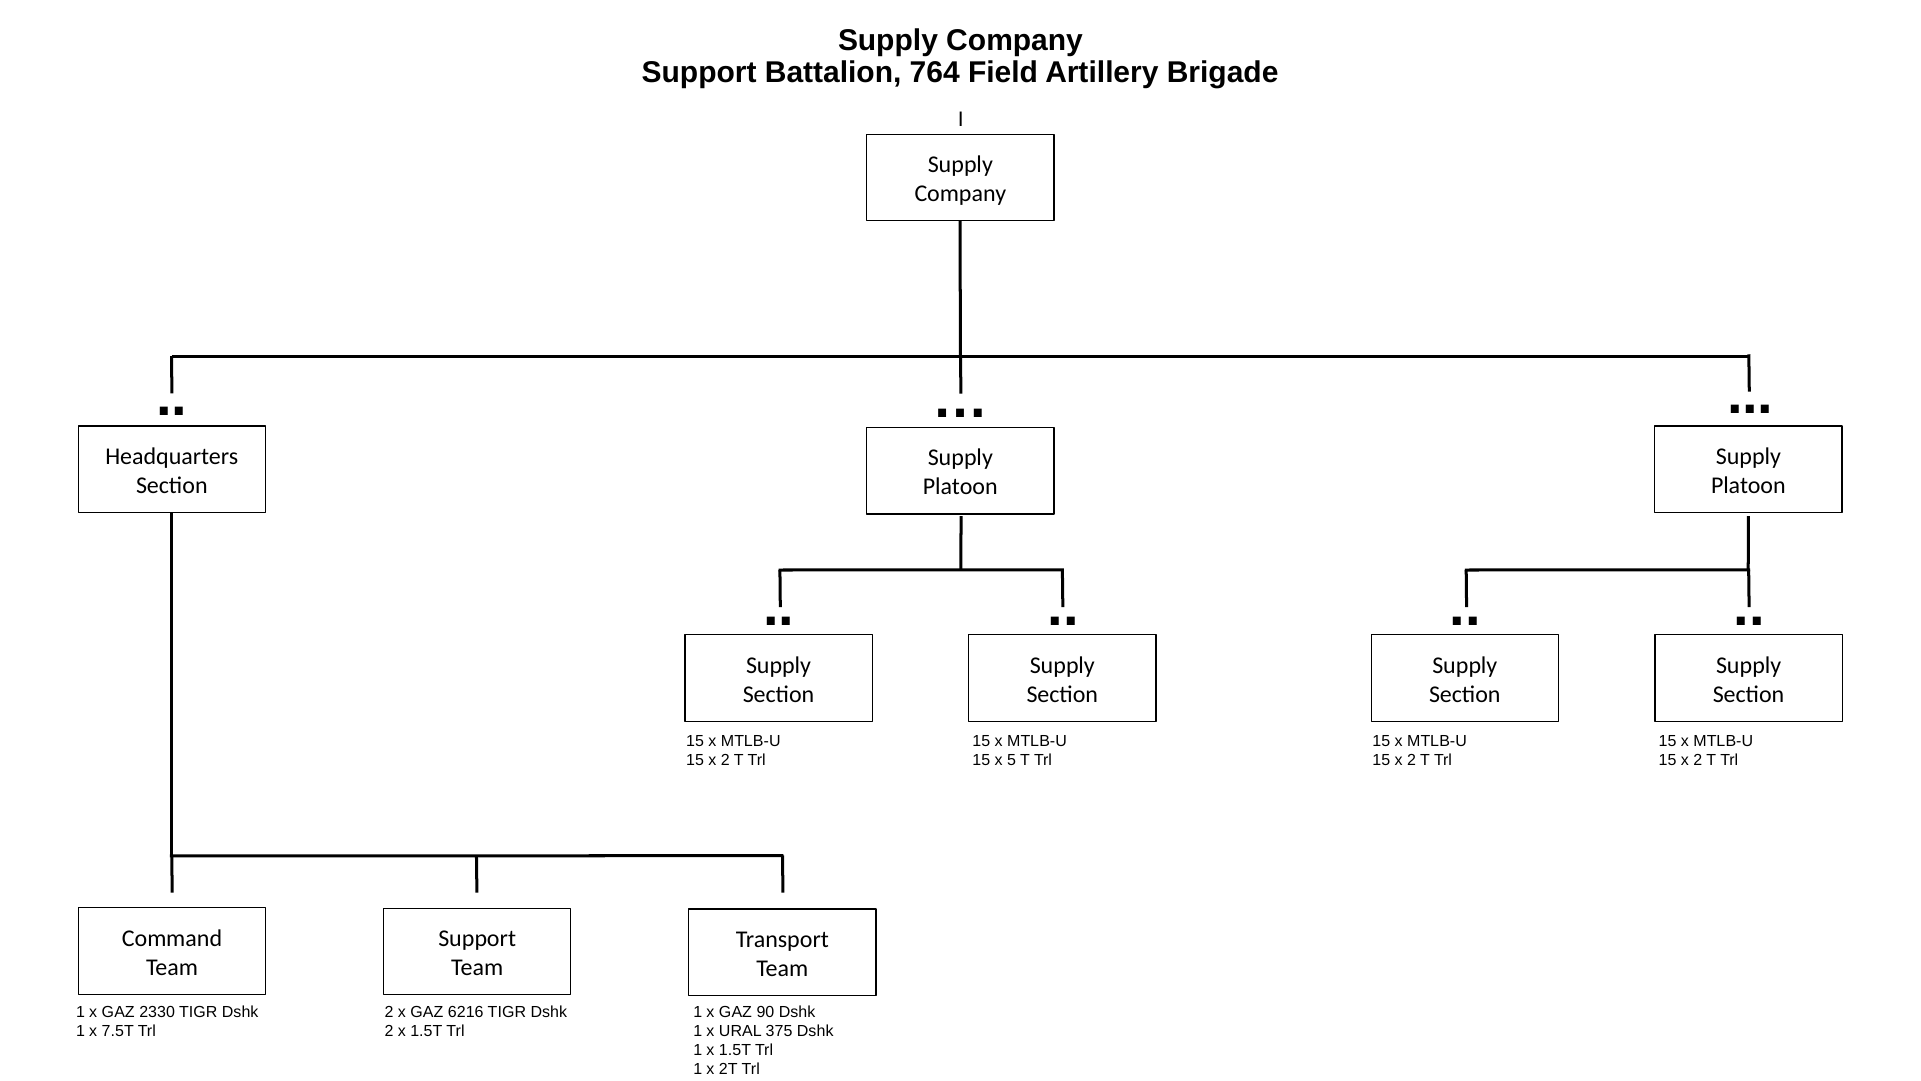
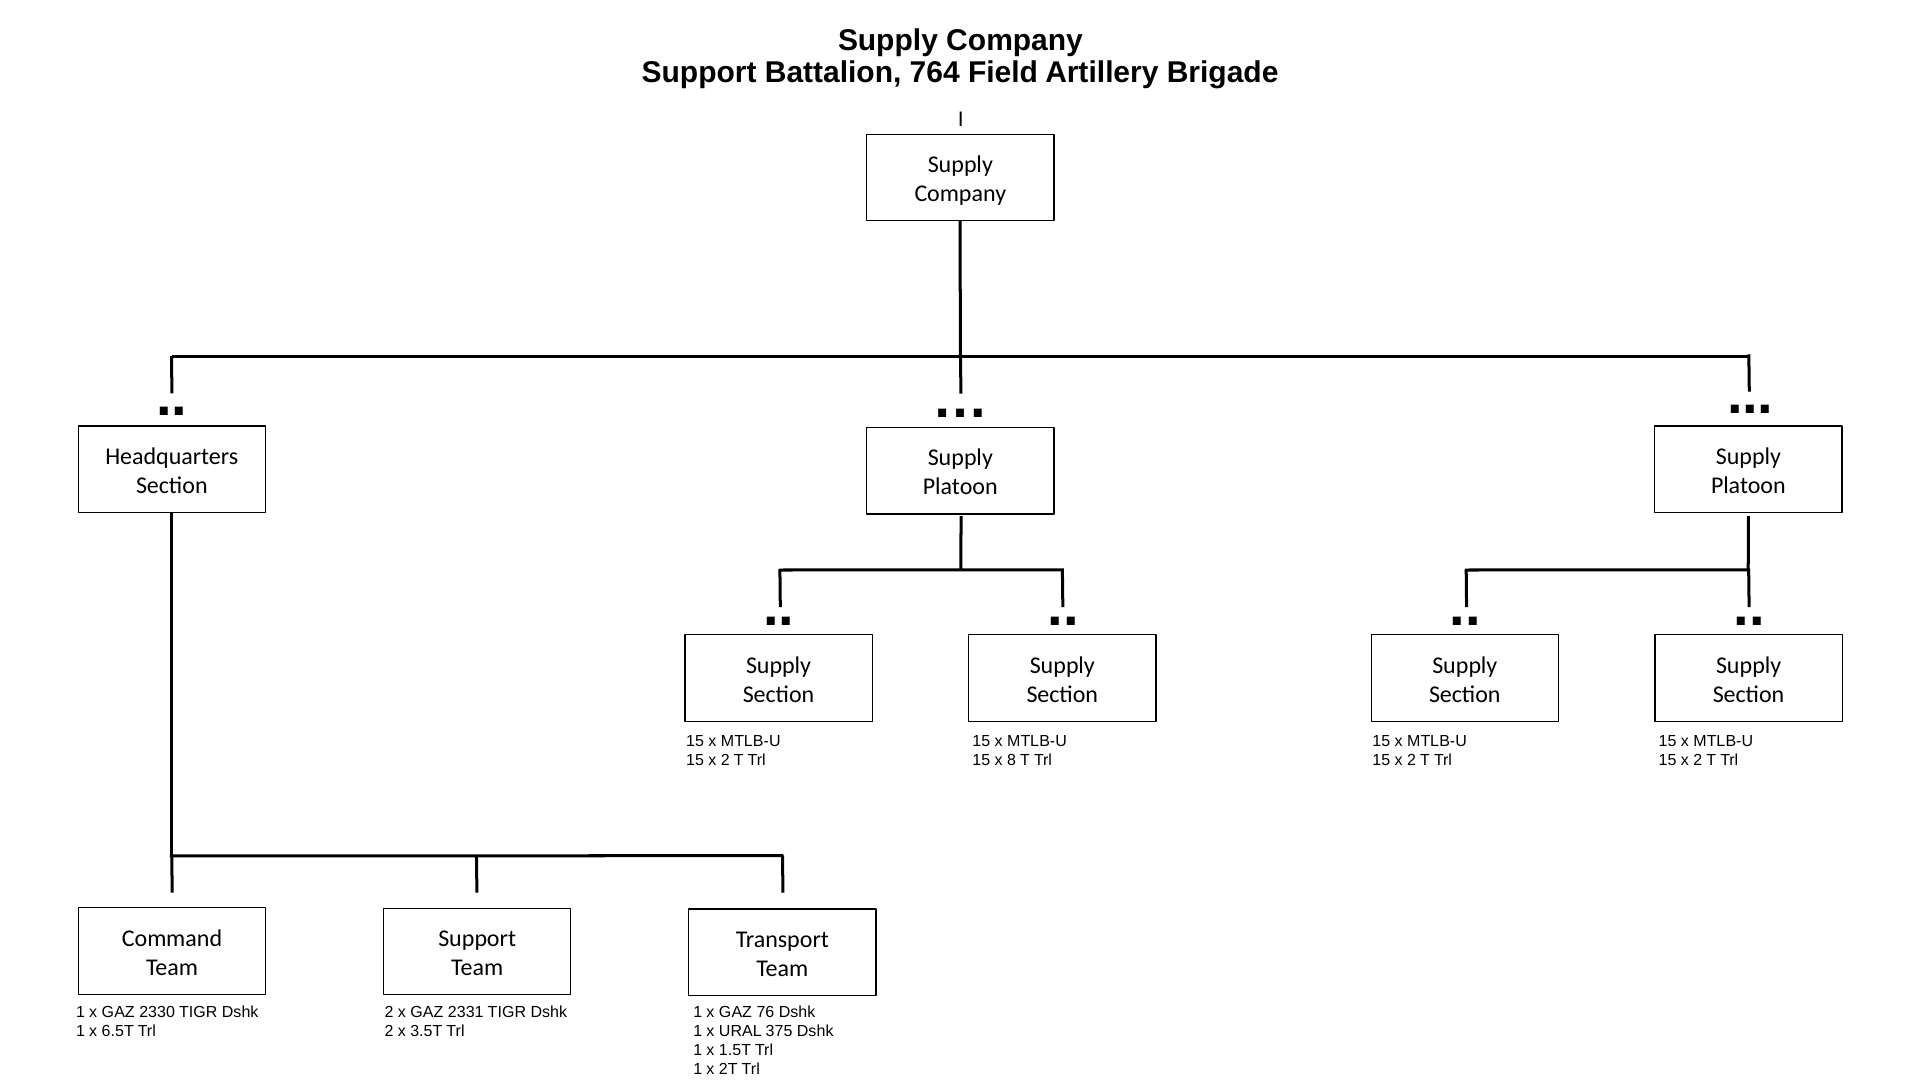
5: 5 -> 8 (1012, 760)
6216: 6216 -> 2331 (466, 1012)
90: 90 -> 76 (765, 1012)
7.5T: 7.5T -> 6.5T (118, 1031)
2 x 1.5T: 1.5T -> 3.5T (426, 1031)
